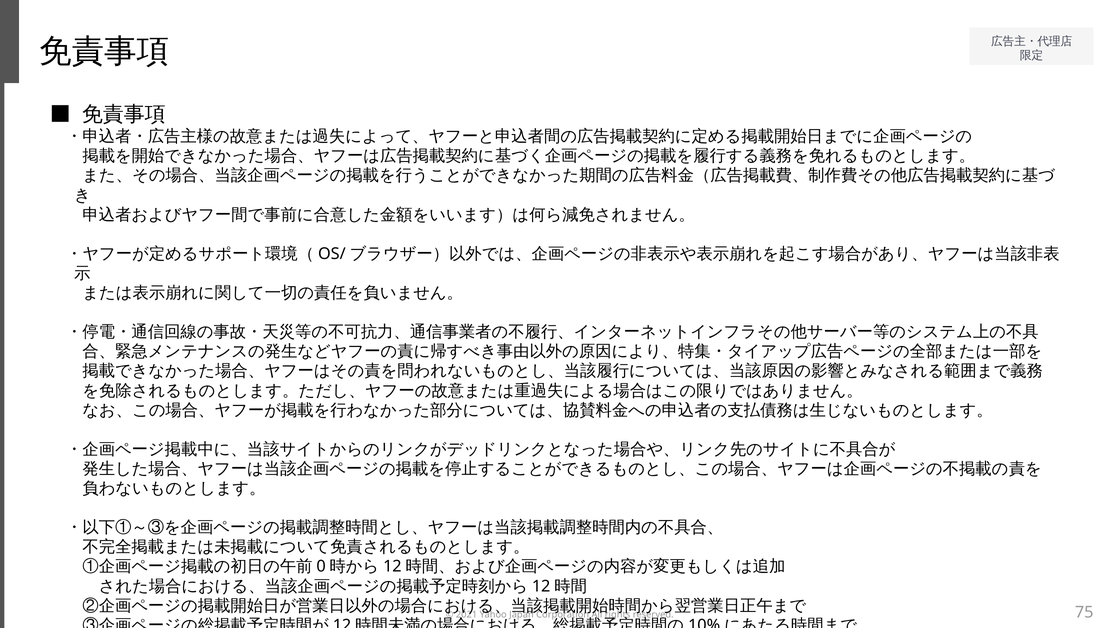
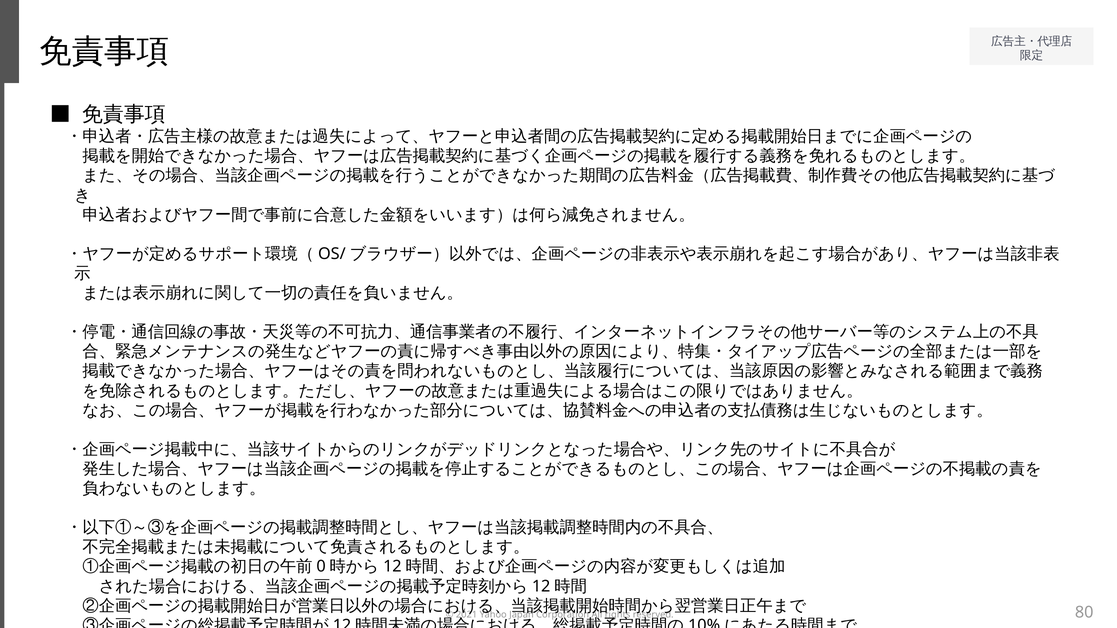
75: 75 -> 80 (1084, 613)
